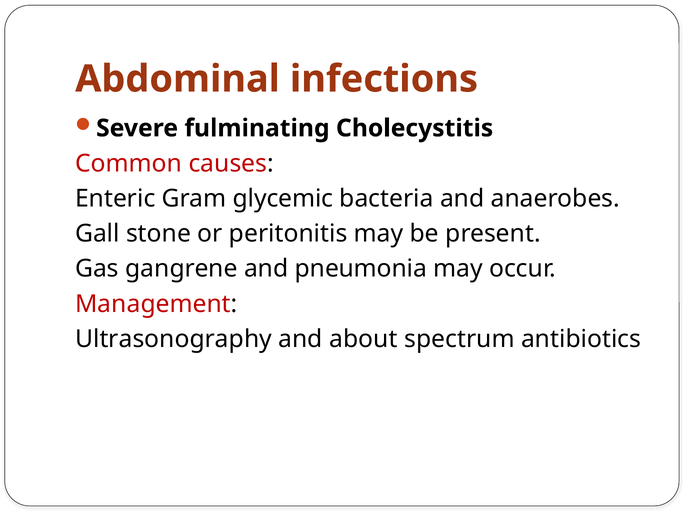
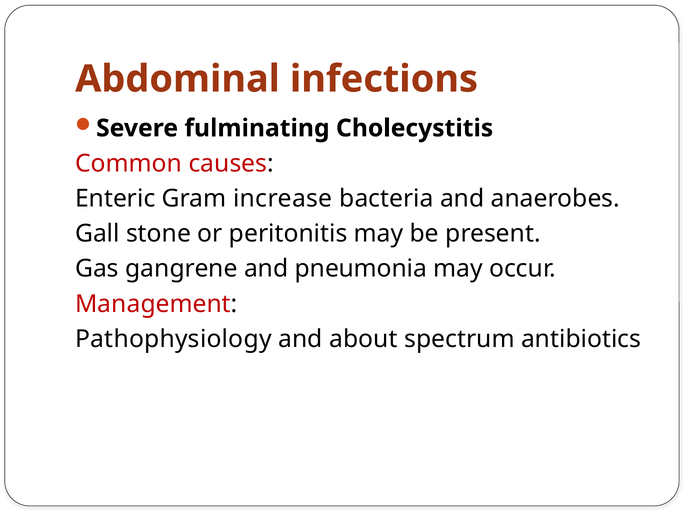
glycemic: glycemic -> increase (283, 199)
Ultrasonography: Ultrasonography -> Pathophysiology (173, 339)
